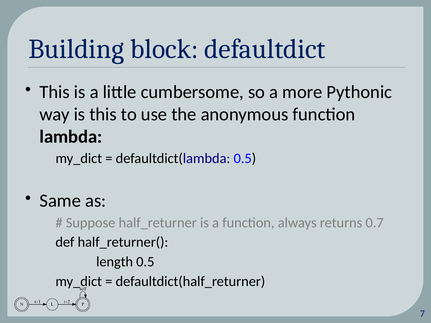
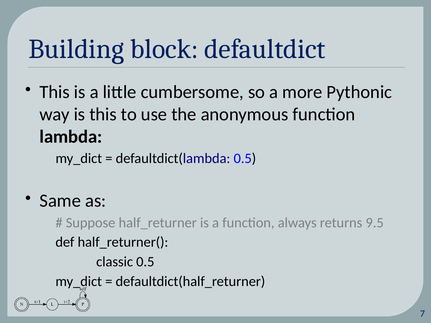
0.7: 0.7 -> 9.5 (375, 223)
length: length -> classic (115, 262)
